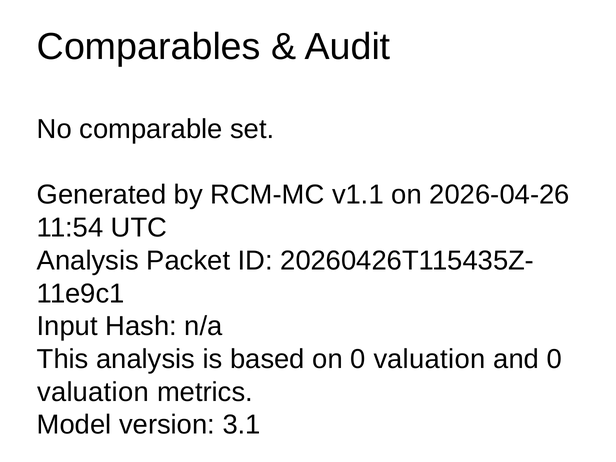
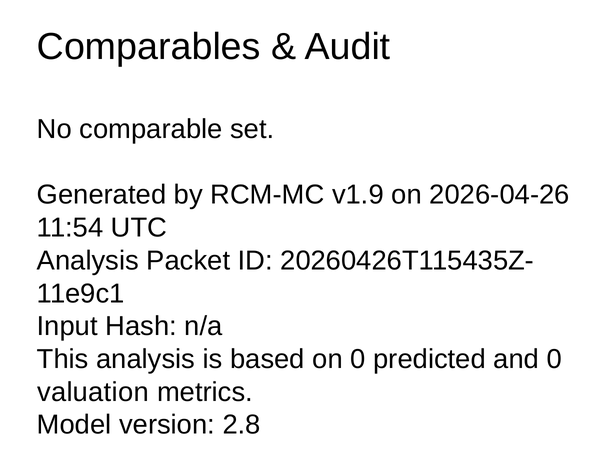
v1.1: v1.1 -> v1.9 (358, 195)
on 0 valuation: valuation -> predicted (430, 359)
3.1: 3.1 -> 2.8 (242, 425)
